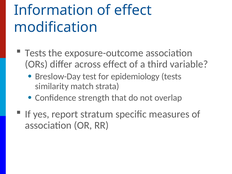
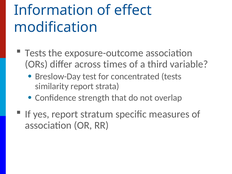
across effect: effect -> times (115, 64)
epidemiology: epidemiology -> concentrated (135, 76)
similarity match: match -> report (82, 86)
